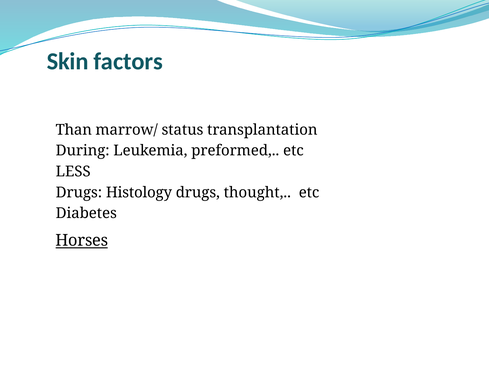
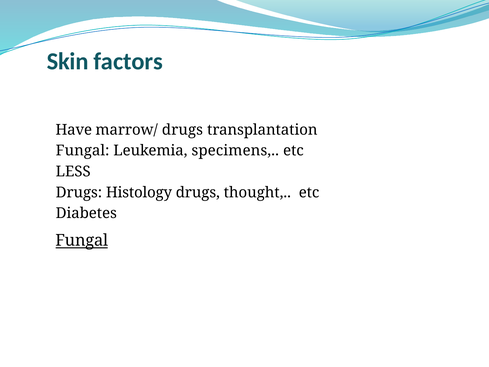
Than: Than -> Have (74, 130)
marrow/ status: status -> drugs (182, 130)
During: During -> Fungal (83, 151)
preformed: preformed -> specimens (235, 151)
Horses: Horses -> Fungal (82, 240)
